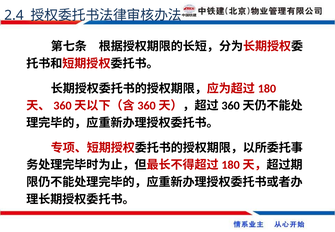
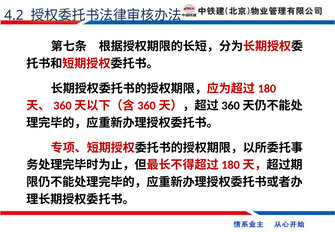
2.4: 2.4 -> 4.2 (14, 15)
